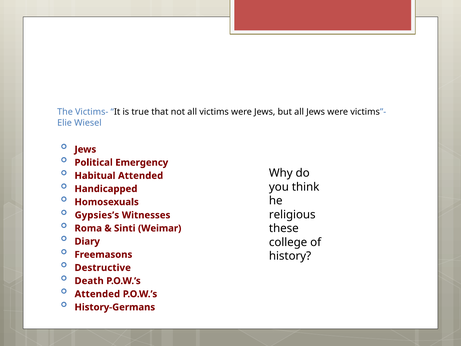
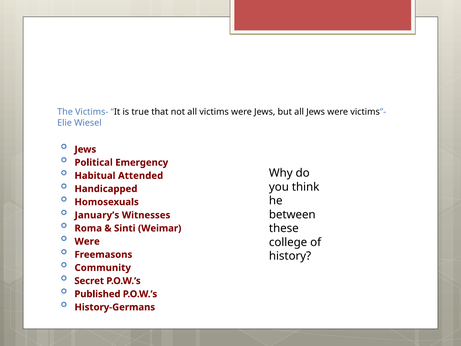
Gypsies’s: Gypsies’s -> January’s (97, 215)
religious: religious -> between (292, 214)
Diary: Diary -> Were (87, 241)
Destructive: Destructive -> Community (103, 268)
Death: Death -> Secret (89, 281)
Attended: Attended -> Published (97, 294)
